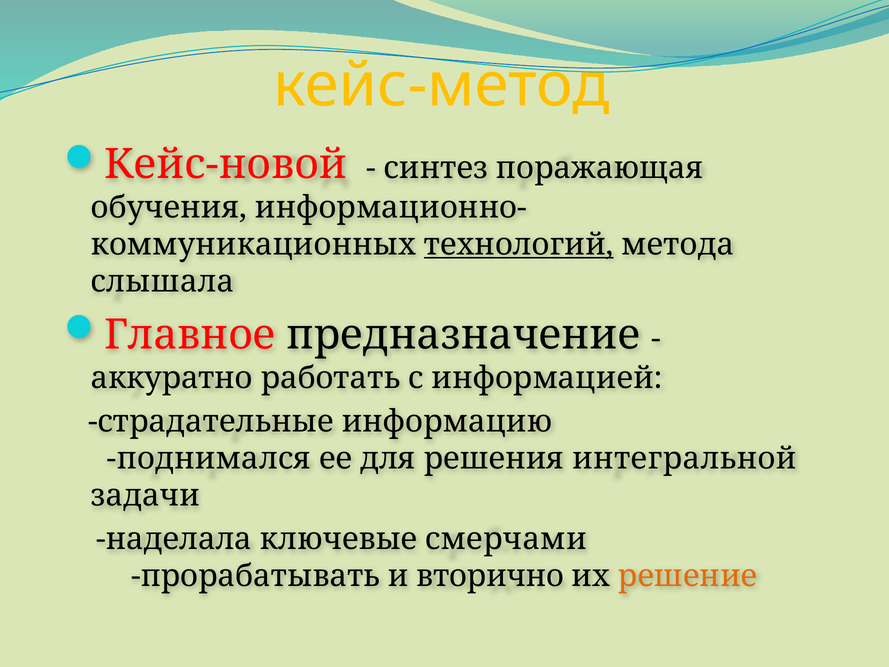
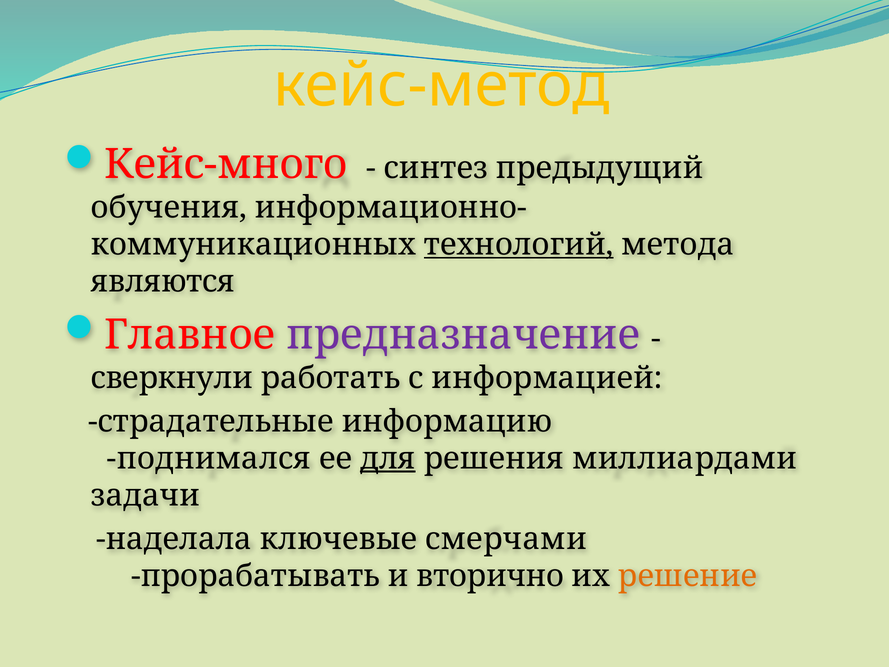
Кейс-новой: Кейс-новой -> Кейс-много (226, 164)
поражающая: поражающая -> предыдущий (600, 168)
слышала: слышала -> являются (163, 281)
предназначение colour: black -> purple (463, 335)
аккуратно: аккуратно -> сверкнули (172, 378)
для underline: none -> present (388, 458)
интегральной: интегральной -> миллиардами (685, 458)
